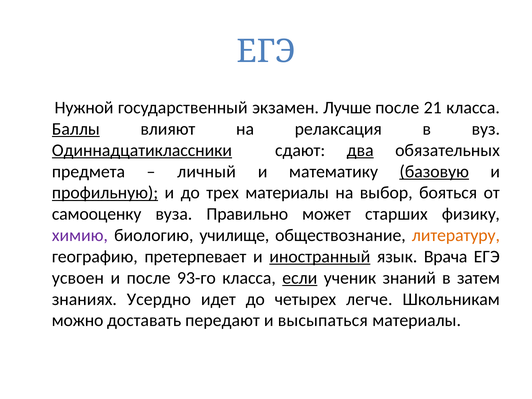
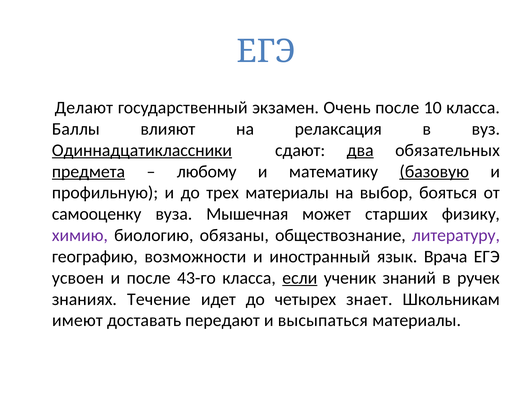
Нужной: Нужной -> Делают (84, 108)
Лучше: Лучше -> Очень (347, 108)
21: 21 -> 10 (433, 108)
Баллы underline: present -> none (76, 129)
предмета underline: none -> present (88, 171)
личный: личный -> любому (207, 171)
профильную underline: present -> none (105, 193)
Правильно: Правильно -> Мышечная (247, 214)
училище: училище -> обязаны (234, 235)
литературу colour: orange -> purple (456, 235)
претерпевает: претерпевает -> возможности (195, 257)
иностранный underline: present -> none (320, 257)
93-го: 93-го -> 43-го (196, 278)
затем: затем -> ручек (478, 278)
Усердно: Усердно -> Течение (159, 299)
легче: легче -> знает (369, 299)
можно: можно -> имеют (77, 320)
